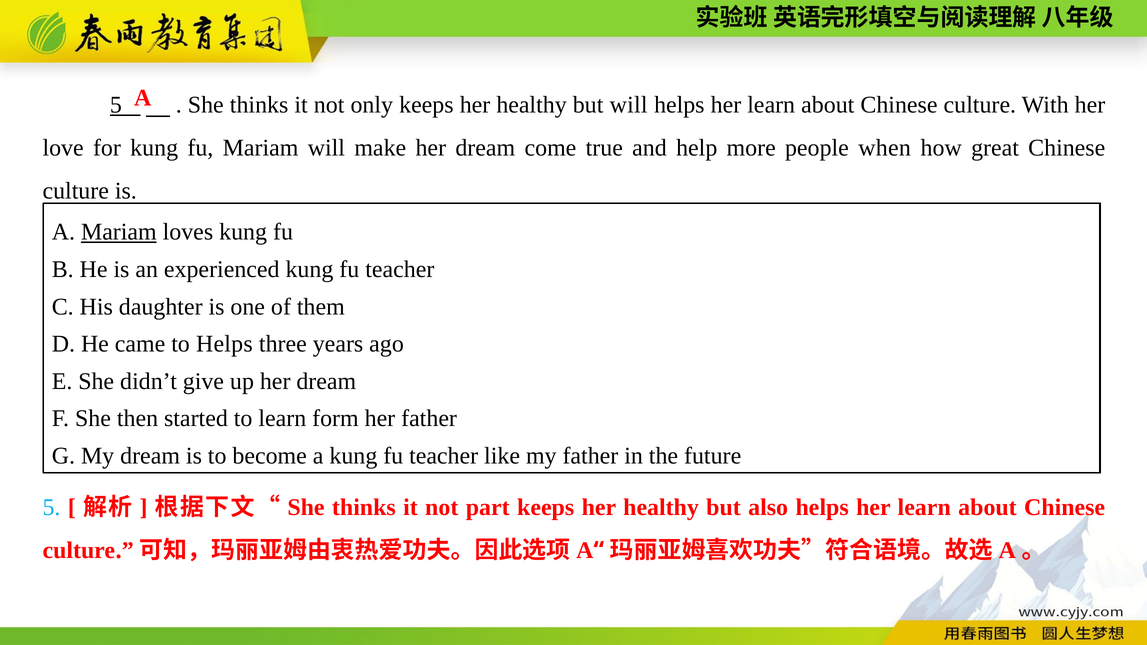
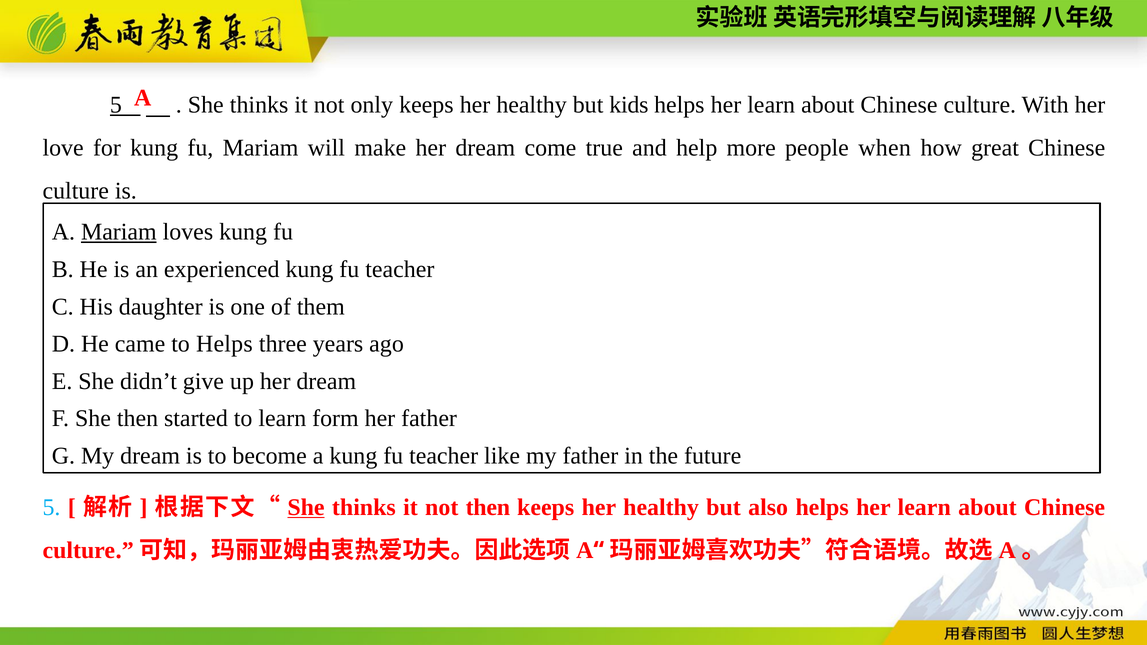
but will: will -> kids (629, 105)
She underline: none -> present (306, 507)
not part: part -> then (488, 507)
